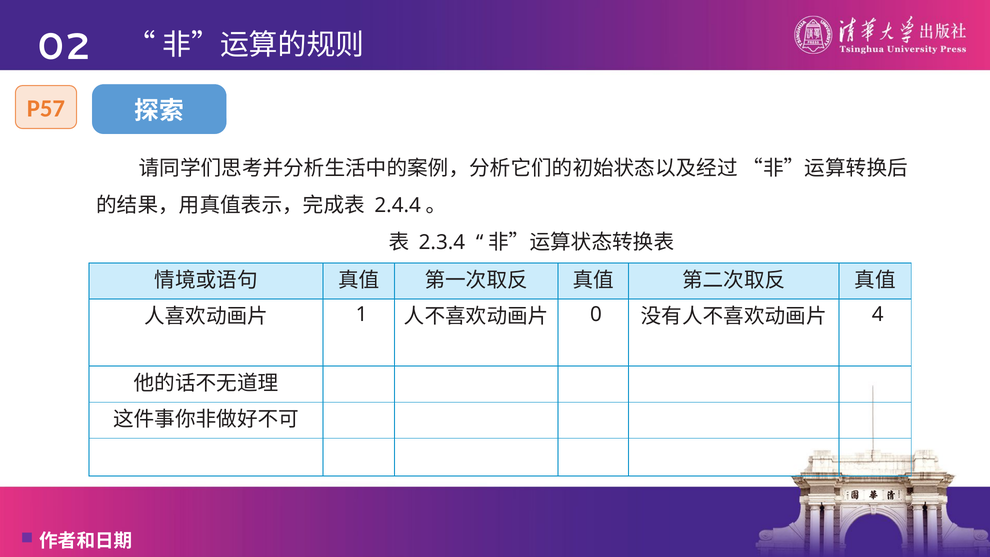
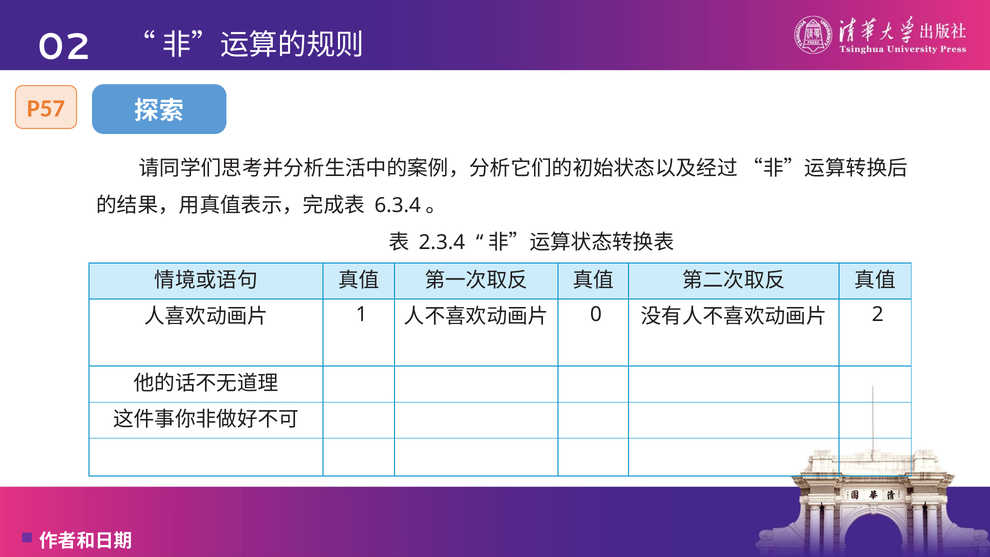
2.4.4: 2.4.4 -> 6.3.4 (398, 205)
4: 4 -> 2 (878, 314)
